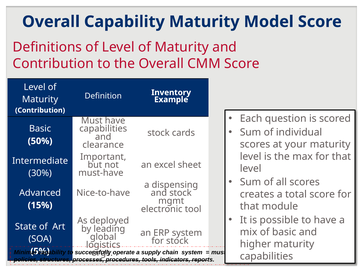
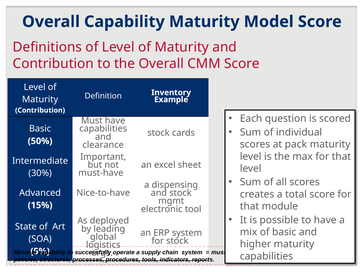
your: your -> pack (296, 144)
